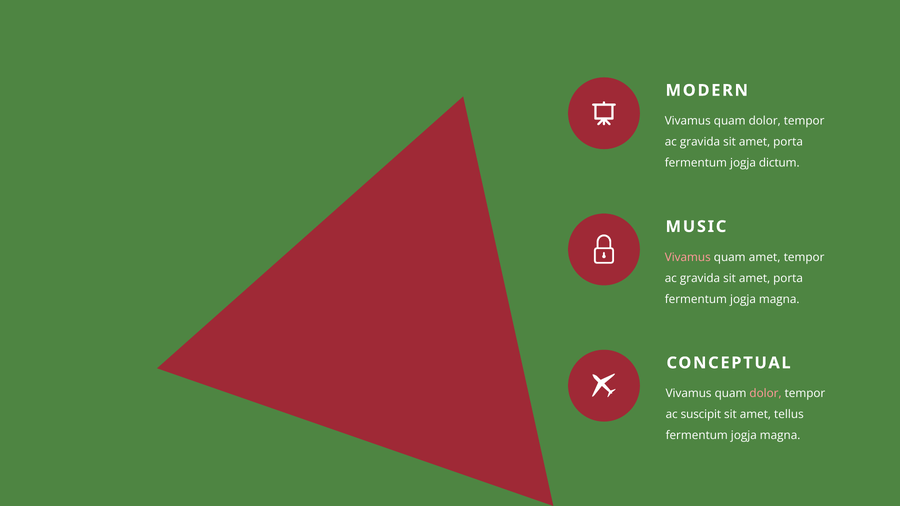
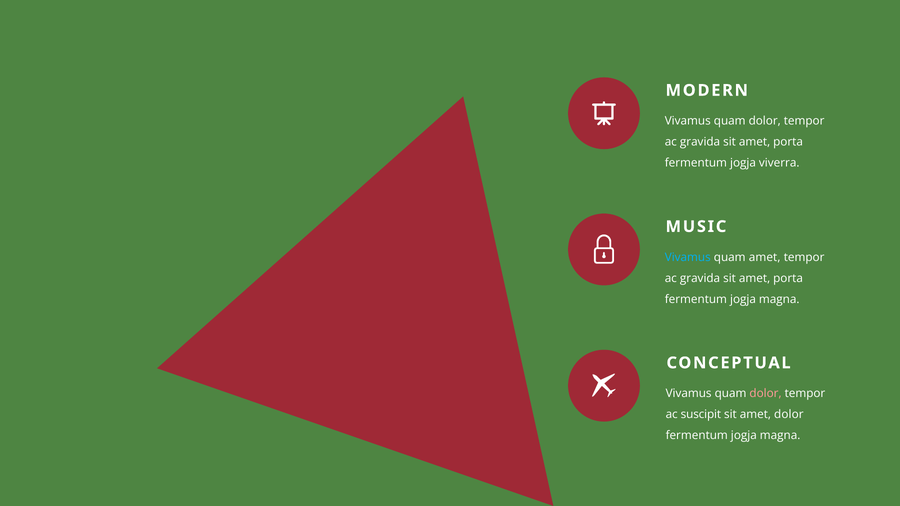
dictum: dictum -> viverra (779, 163)
Vivamus colour: pink -> light blue (688, 257)
amet tellus: tellus -> dolor (789, 415)
